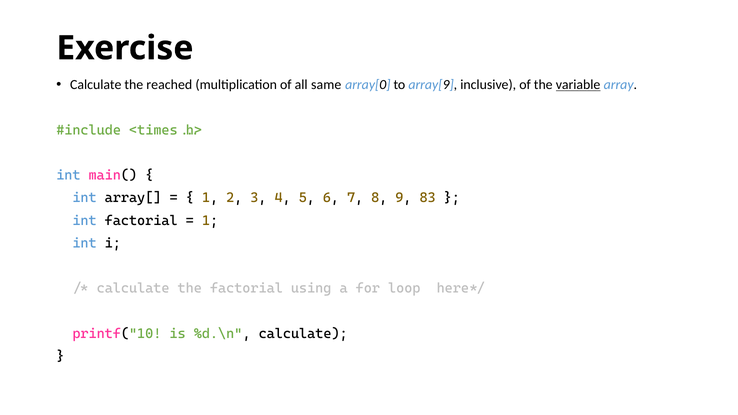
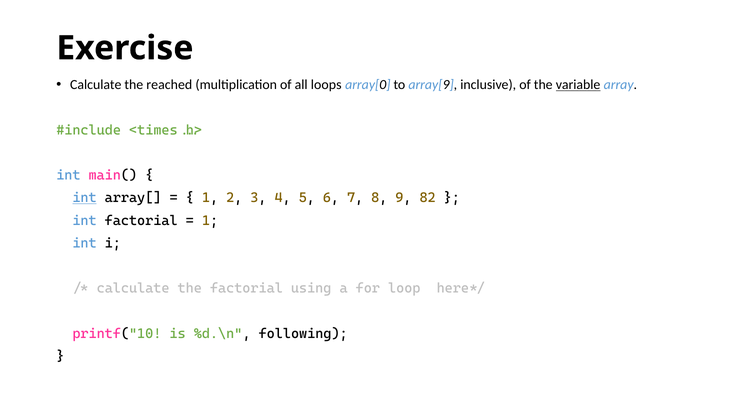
same: same -> loops (326, 85)
int underline: none -> present (85, 198)
83: 83 -> 82 (428, 198)
%d.\n calculate: calculate -> following (303, 334)
